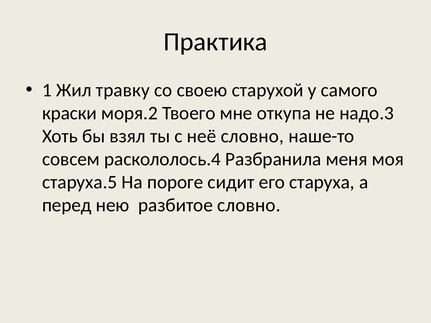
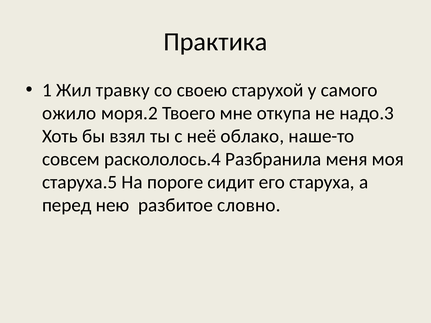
краски: краски -> ожило (69, 113)
неё словно: словно -> облако (252, 136)
